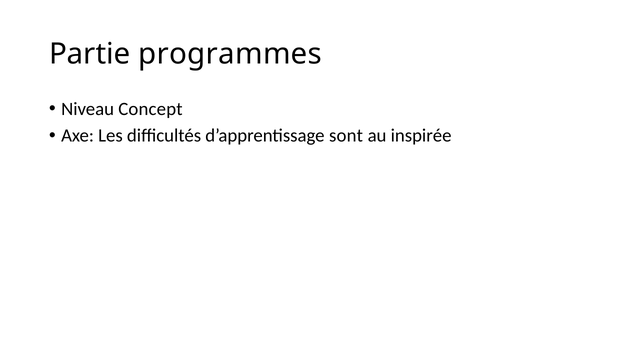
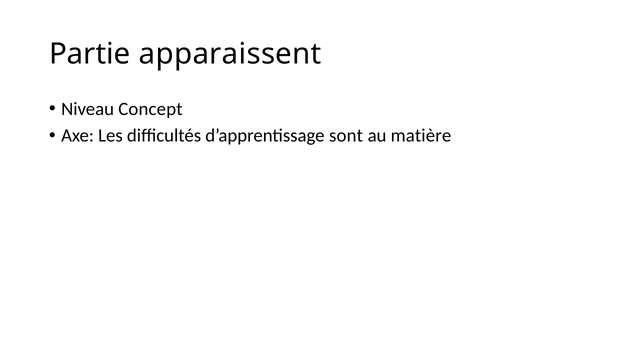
programmes: programmes -> apparaissent (230, 54)
inspirée: inspirée -> matière (421, 136)
